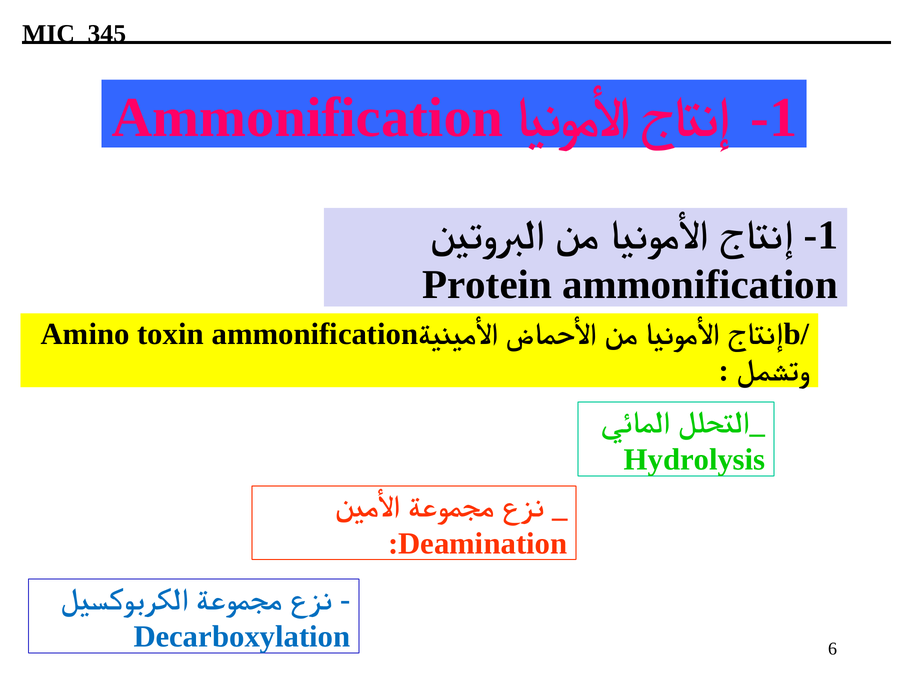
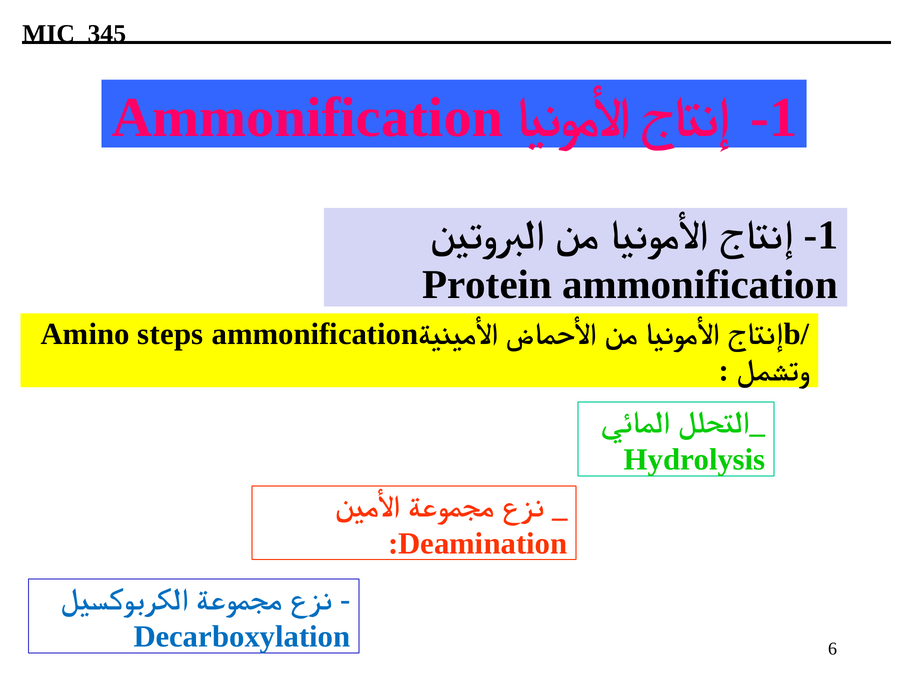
toxin: toxin -> steps (170, 334)
